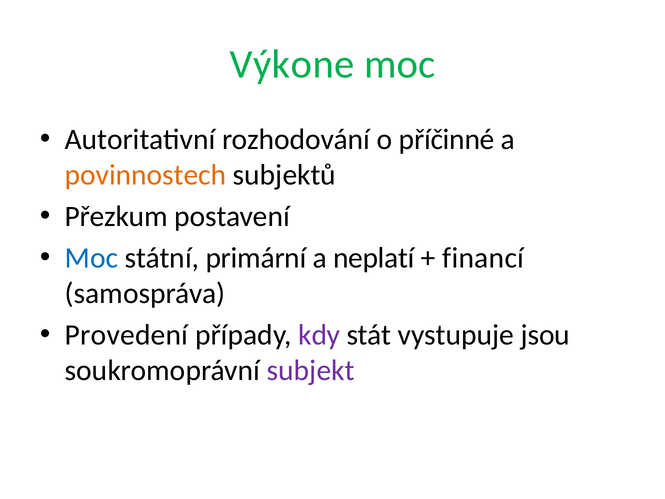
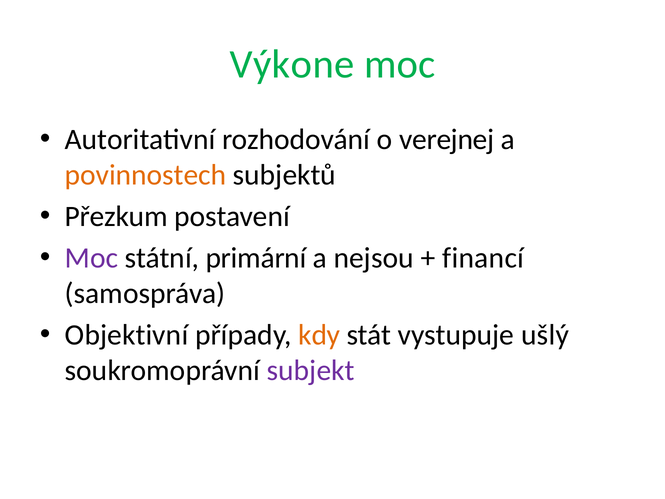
příčinné: příčinné -> verejnej (447, 140)
Moc colour: blue -> purple (92, 258)
neplatí: neplatí -> nejsou (374, 258)
Provedení: Provedení -> Objektivní (127, 335)
kdy colour: purple -> orange (319, 335)
jsou: jsou -> ušlý (545, 335)
